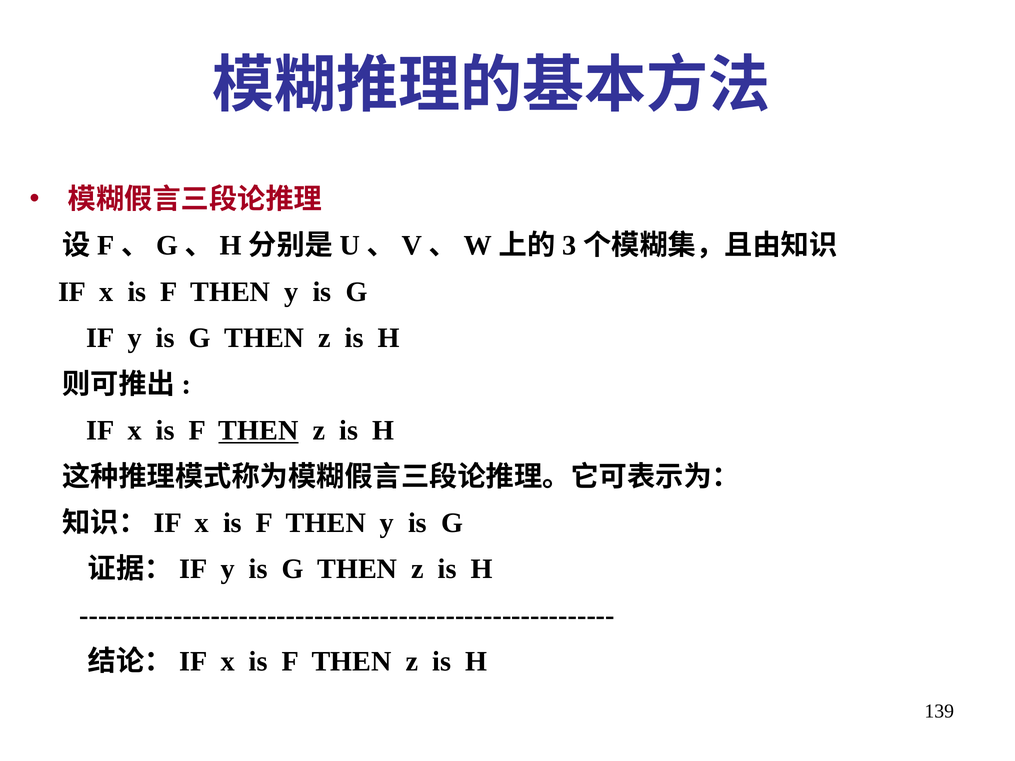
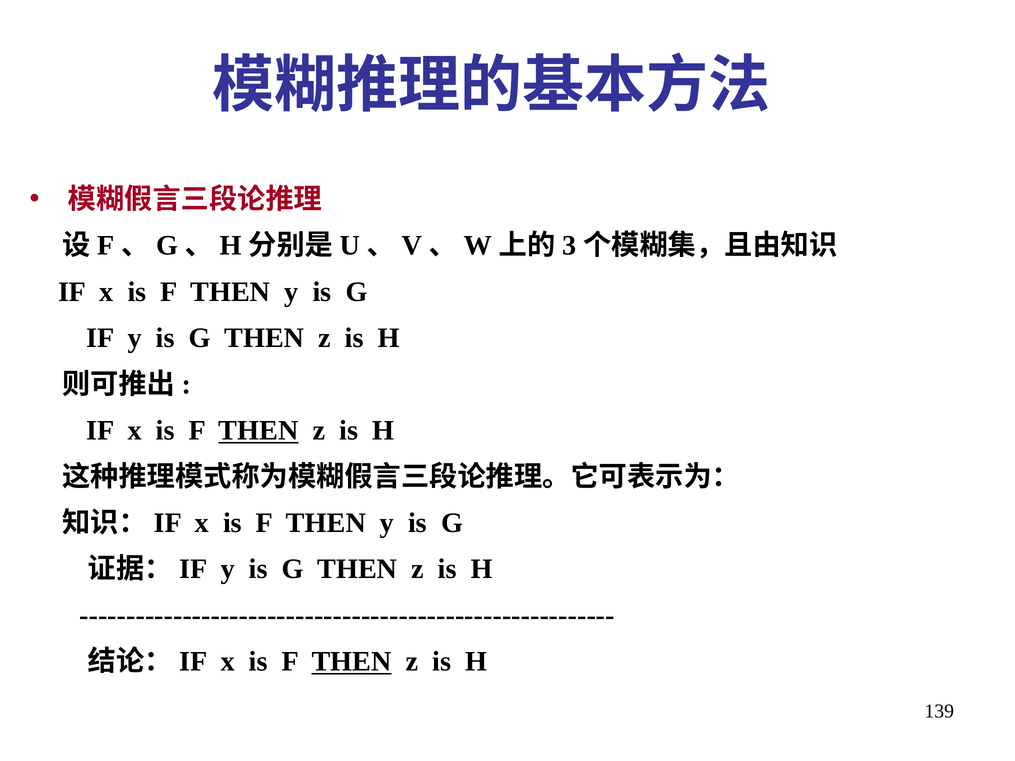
THEN underline: none -> present (352, 662)
